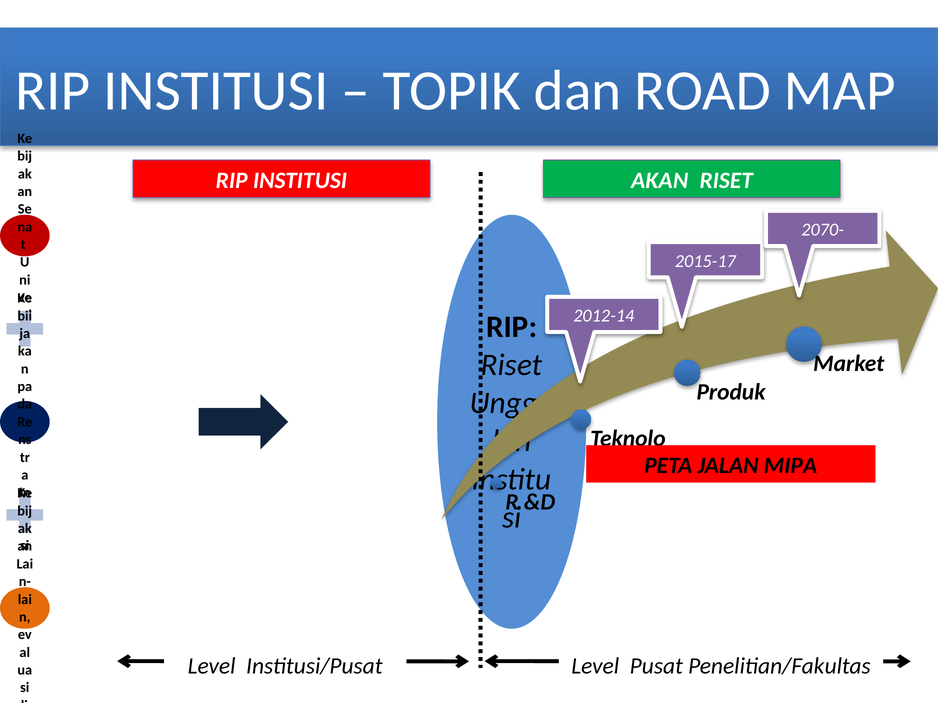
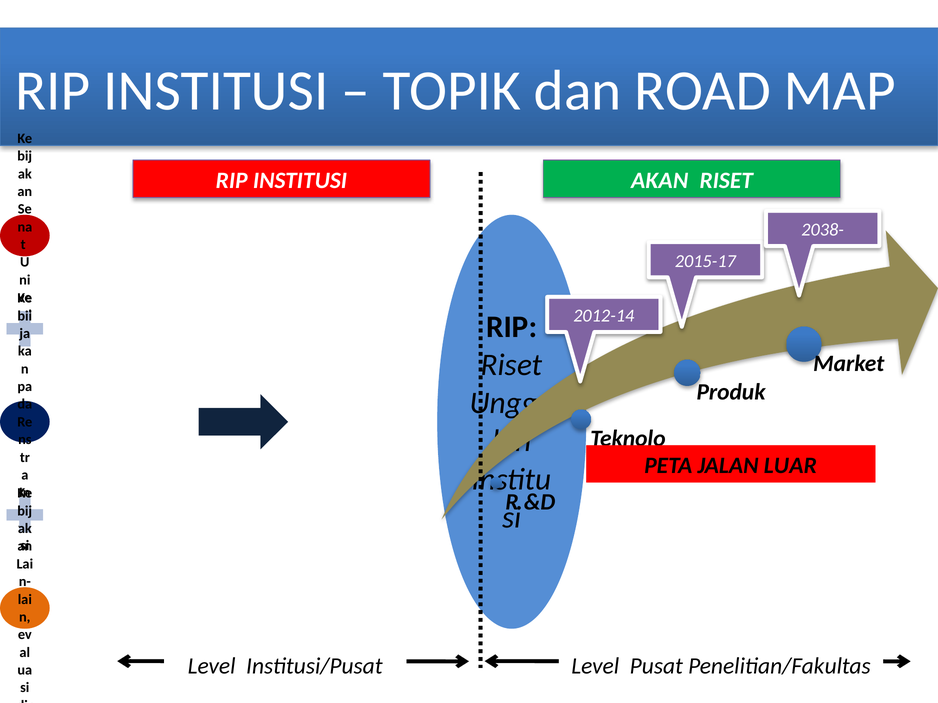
2070-: 2070- -> 2038- (823, 230)
MIPA: MIPA -> LUAR (790, 466)
